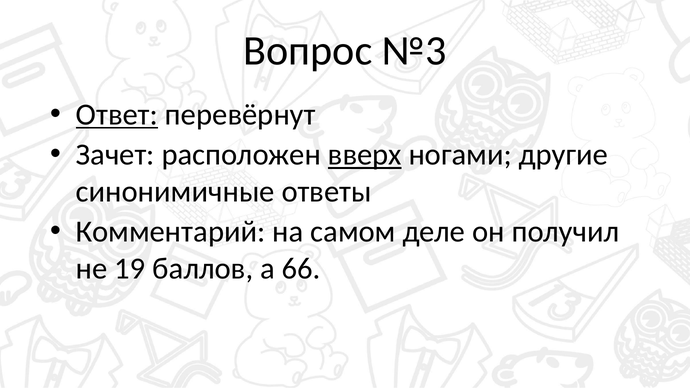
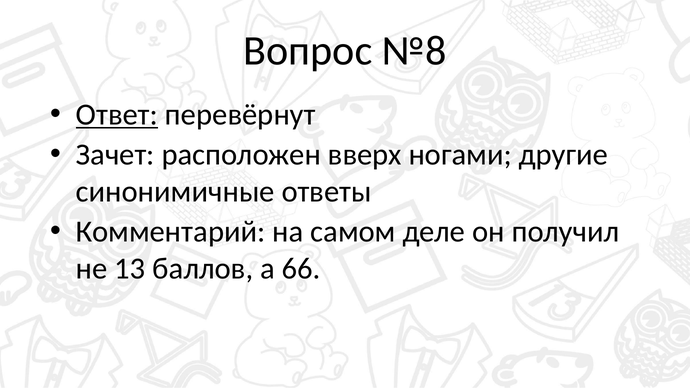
№3: №3 -> №8 (414, 51)
вверх underline: present -> none (365, 155)
19: 19 -> 13 (130, 269)
